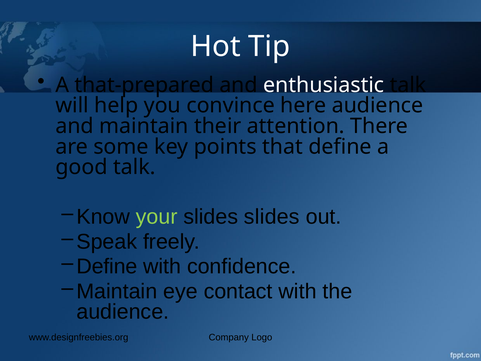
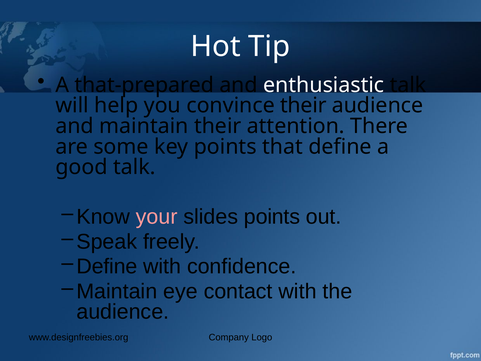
convince here: here -> their (303, 106)
your colour: light green -> pink (157, 217)
slides slides: slides -> points (272, 217)
